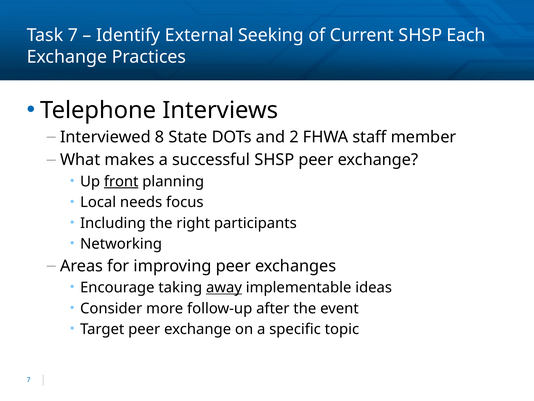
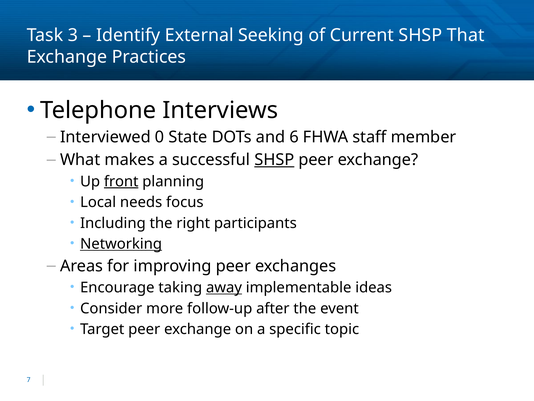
Task 7: 7 -> 3 (73, 35)
Each: Each -> That (466, 35)
8: 8 -> 0 (160, 137)
2: 2 -> 6 (294, 137)
SHSP underline: none -> present (274, 160)
Networking underline: none -> present (121, 244)
